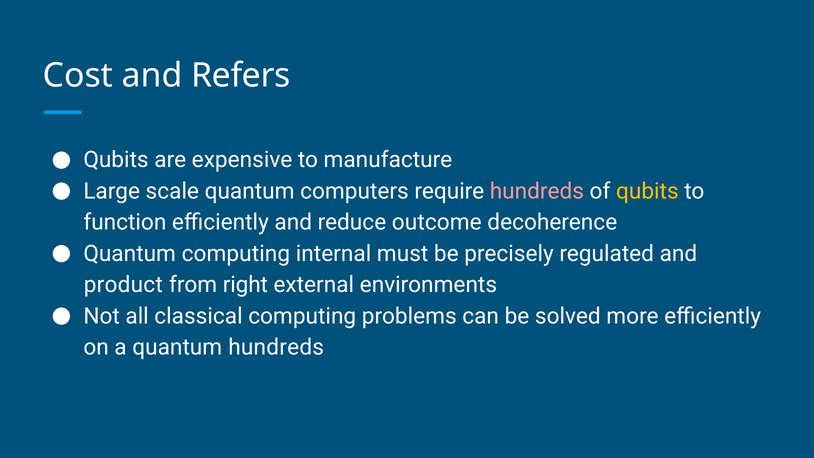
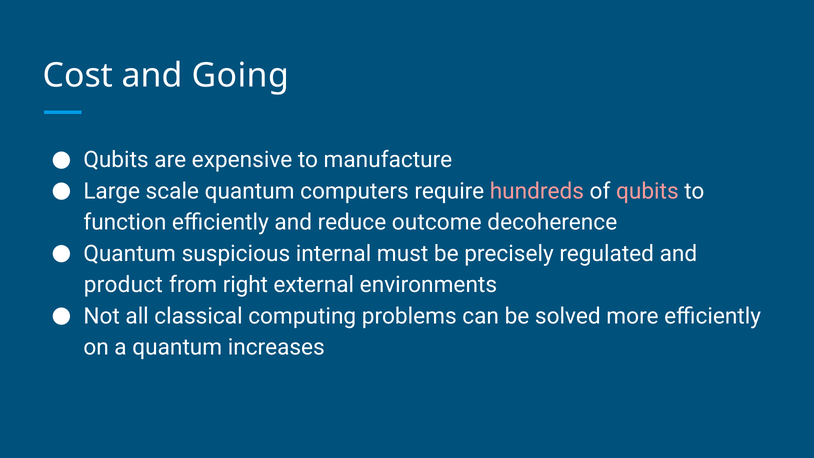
Refers: Refers -> Going (240, 76)
qubits colour: yellow -> pink (647, 191)
Quantum computing: computing -> suspicious (236, 254)
quantum hundreds: hundreds -> increases (276, 347)
